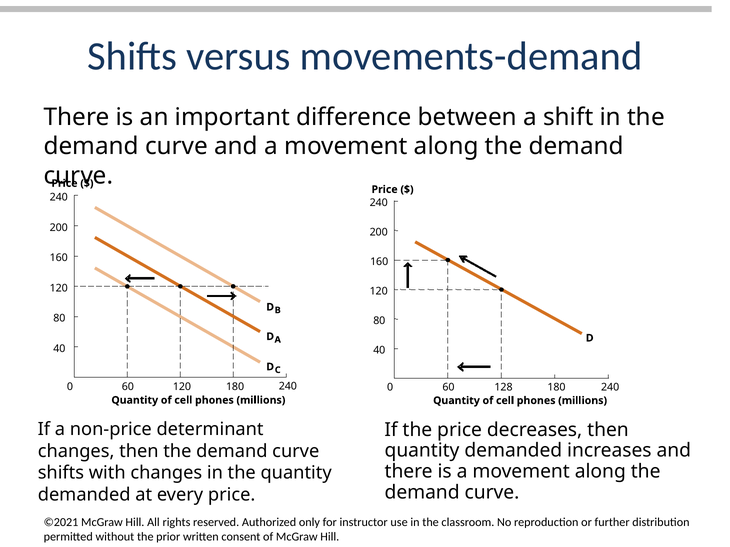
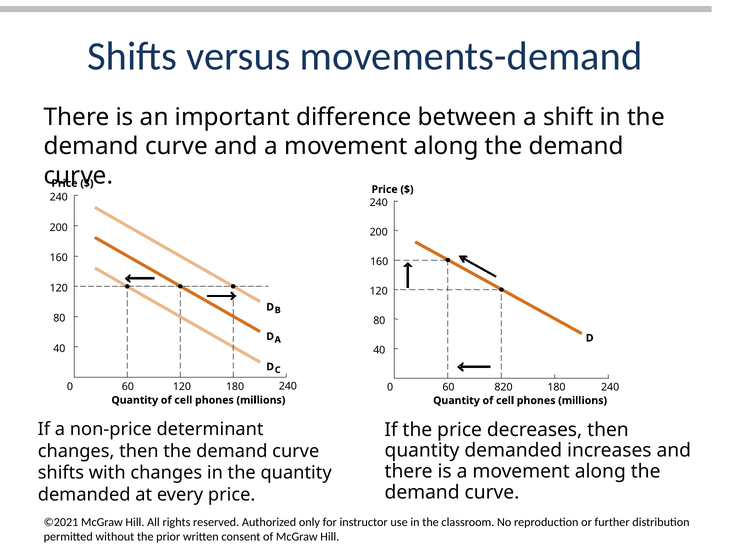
128: 128 -> 820 (504, 388)
